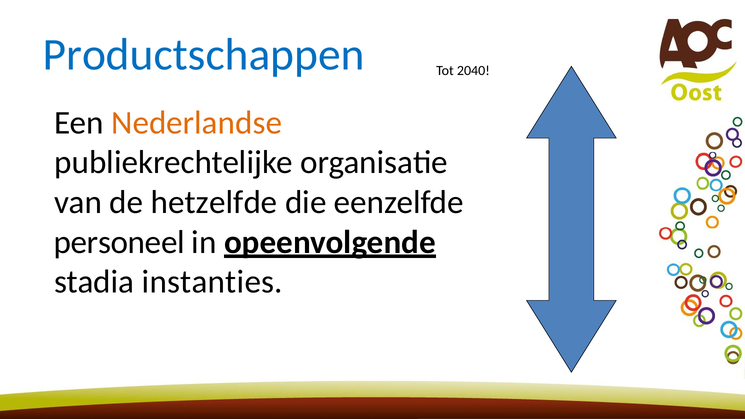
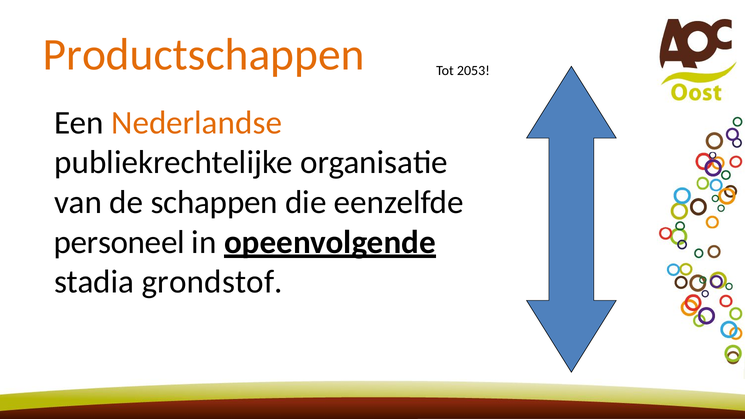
Productschappen colour: blue -> orange (204, 55)
2040: 2040 -> 2053 (473, 70)
hetzelfde: hetzelfde -> schappen (214, 202)
instanties: instanties -> grondstof (212, 282)
